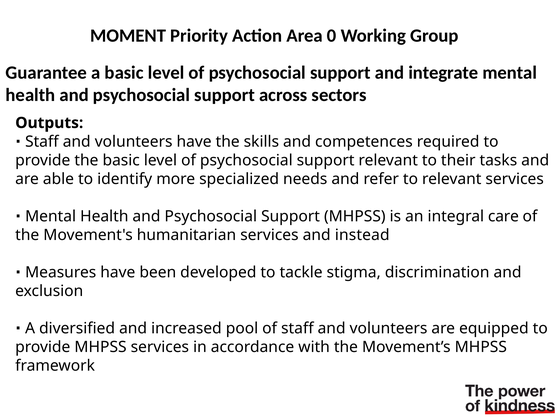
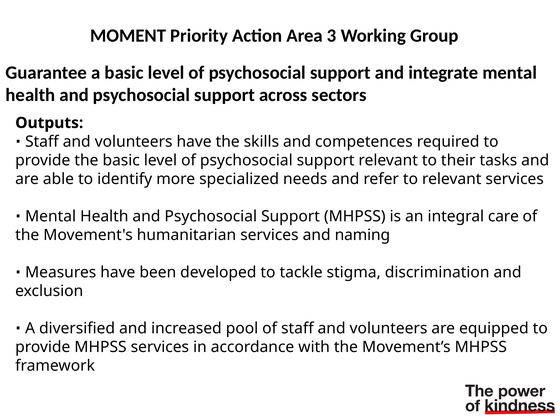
0: 0 -> 3 (332, 36)
instead: instead -> naming (362, 235)
